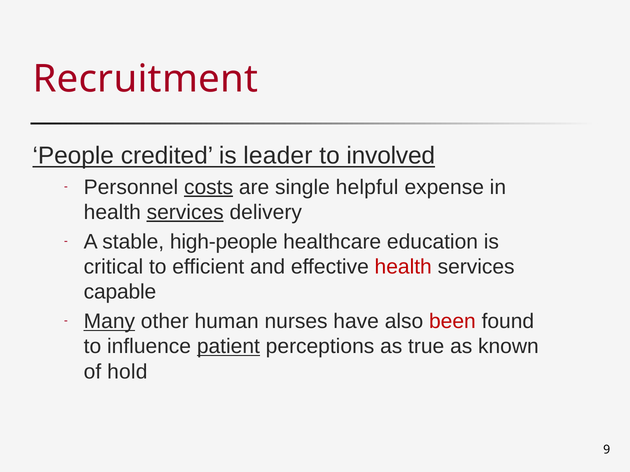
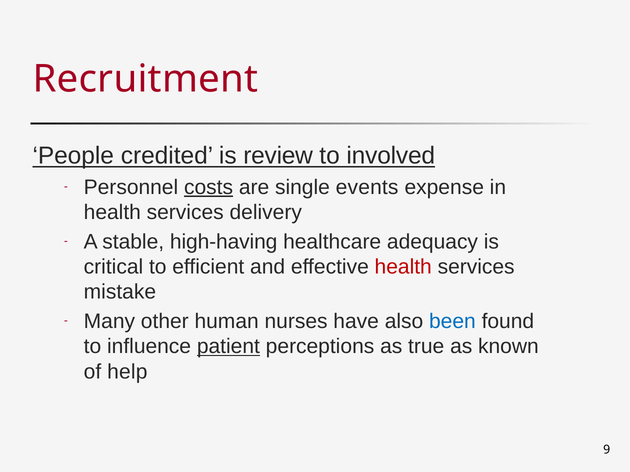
leader: leader -> review (278, 156)
helpful: helpful -> events (367, 187)
services underline: present -> none (185, 213)
high-people: high-people -> high-having (224, 242)
education: education -> adequacy (432, 242)
capable: capable -> mistake (120, 292)
Many underline: present -> none (109, 322)
been colour: red -> blue (452, 322)
hold: hold -> help (127, 372)
